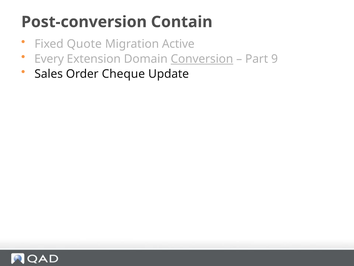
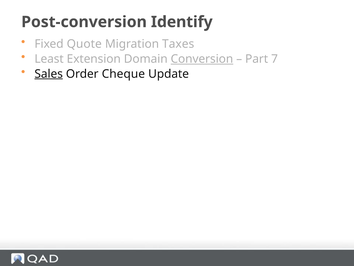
Contain: Contain -> Identify (182, 22)
Active: Active -> Taxes (178, 44)
Every: Every -> Least (49, 59)
9: 9 -> 7 (275, 59)
Sales underline: none -> present (49, 74)
